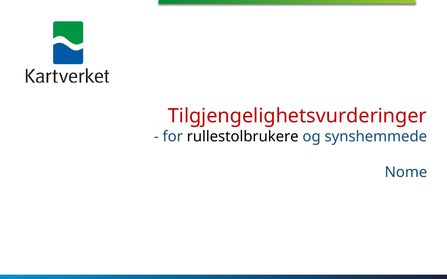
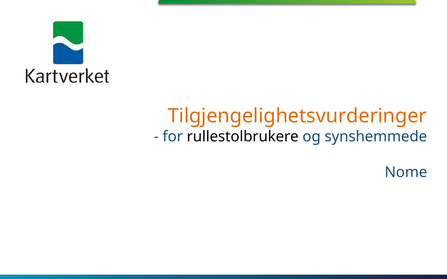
Tilgjengelighetsvurderinger colour: red -> orange (297, 116)
